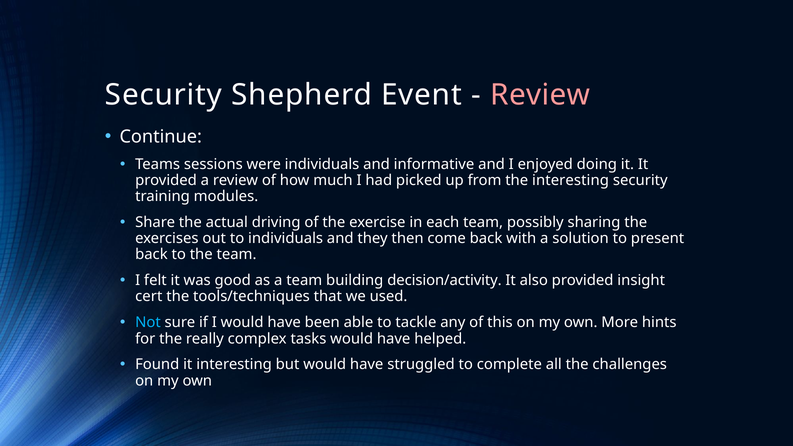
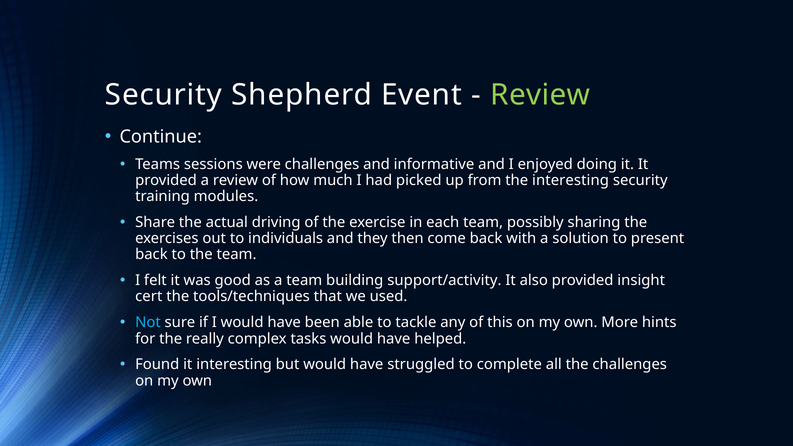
Review colour: pink -> light green (540, 95)
were individuals: individuals -> challenges (322, 164)
decision/activity: decision/activity -> support/activity (444, 281)
